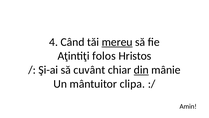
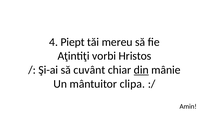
Când: Când -> Piept (73, 42)
mereu underline: present -> none (117, 42)
folos: folos -> vorbi (104, 56)
